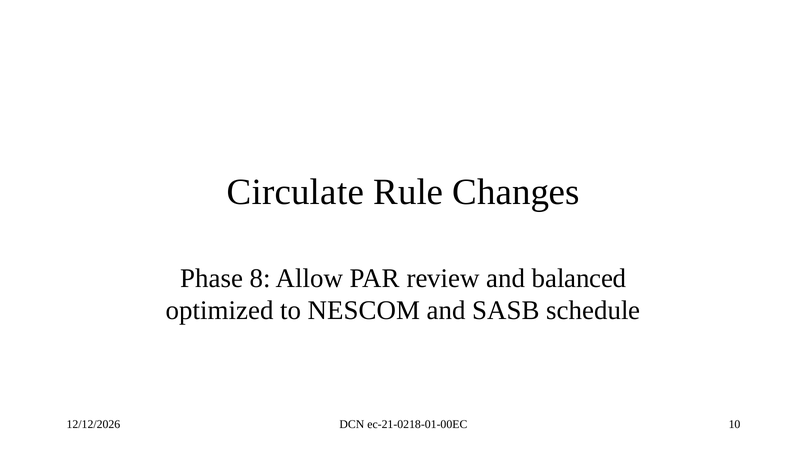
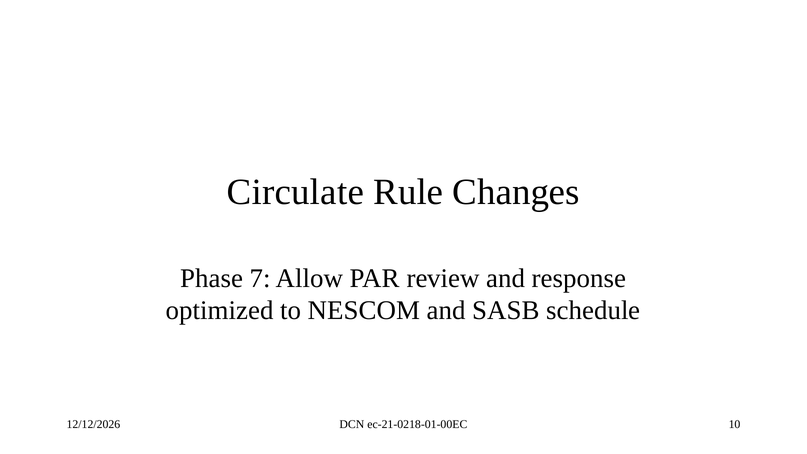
8: 8 -> 7 (260, 278)
balanced: balanced -> response (579, 278)
